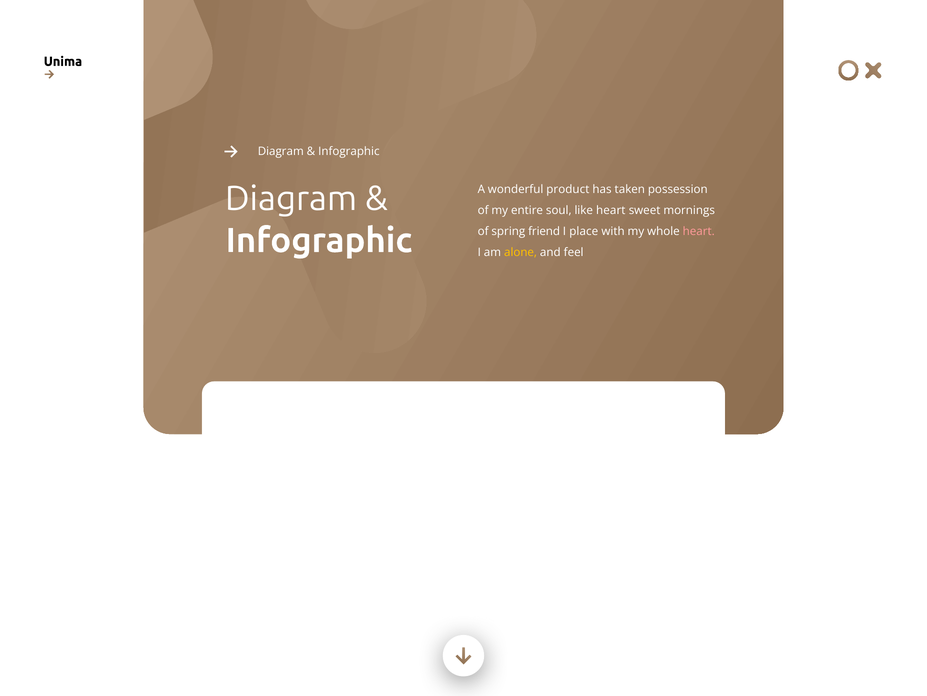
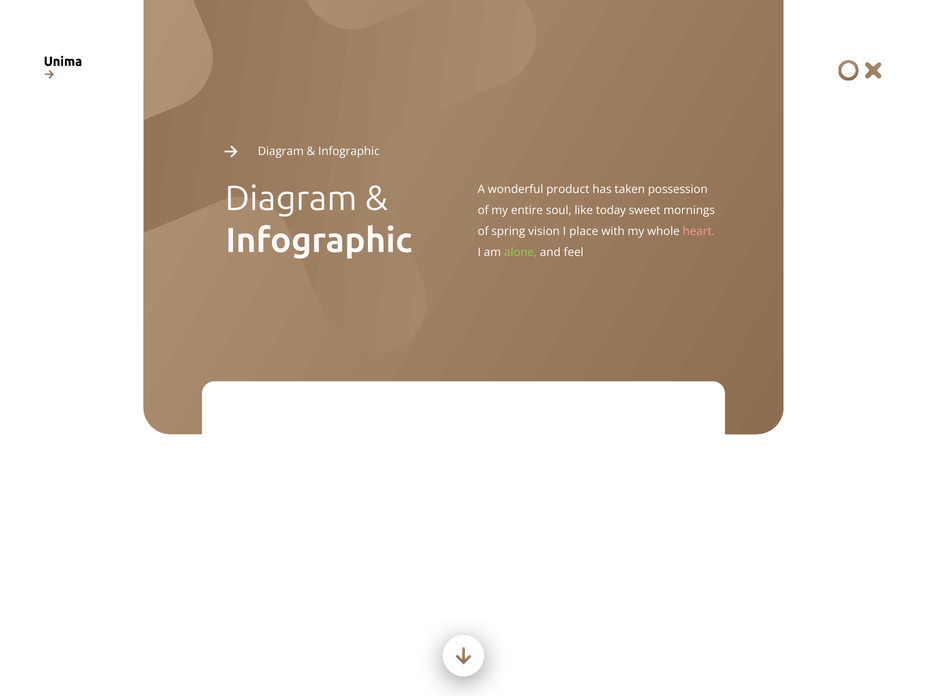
like heart: heart -> today (611, 210)
friend: friend -> vision (544, 231)
alone colour: yellow -> light green (521, 252)
